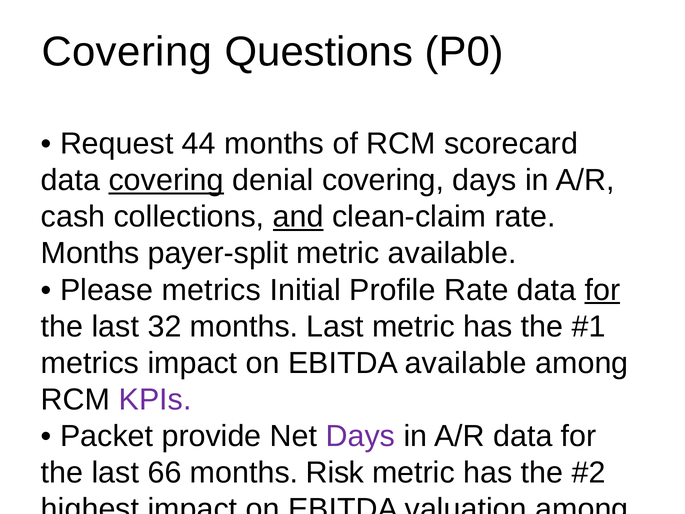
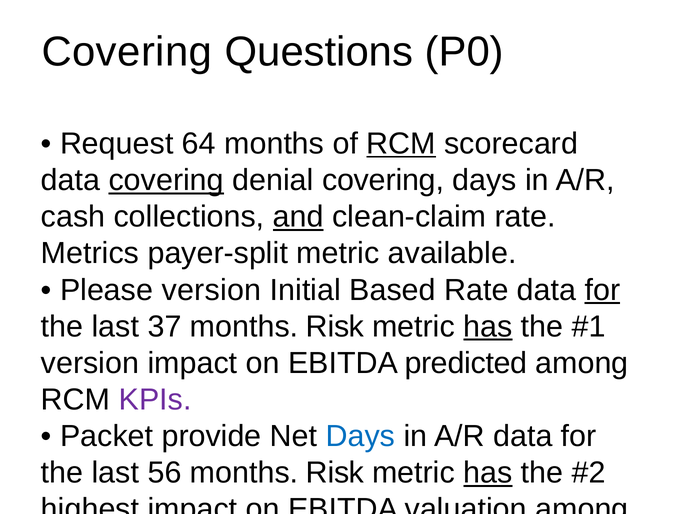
44: 44 -> 64 (199, 144)
RCM underline: none -> present (401, 144)
Months: Months -> Metrics (90, 253)
Please metrics: metrics -> version (211, 290)
Profile: Profile -> Based (393, 290)
32: 32 -> 37 (165, 326)
Last: Last -> Risk (335, 326)
has underline: none -> present (488, 326)
metrics: metrics -> version (90, 363)
EBITDA available: available -> predicted (466, 363)
Days colour: purple -> blue (360, 436)
66: 66 -> 56 (165, 473)
has underline: none -> present (488, 473)
